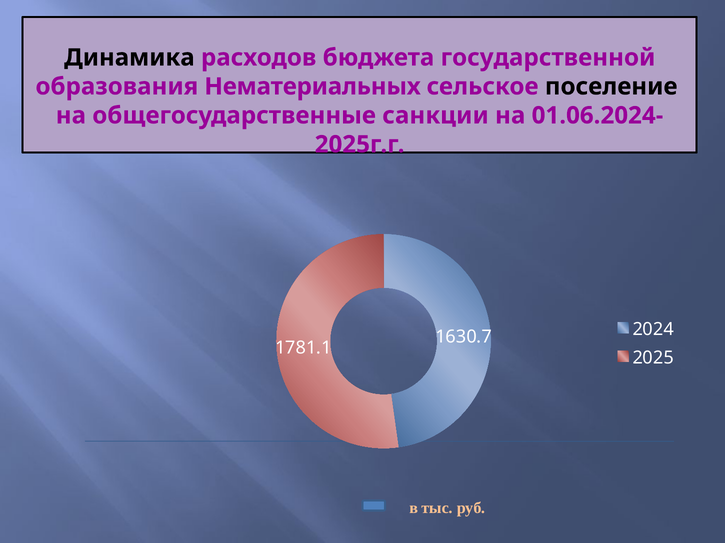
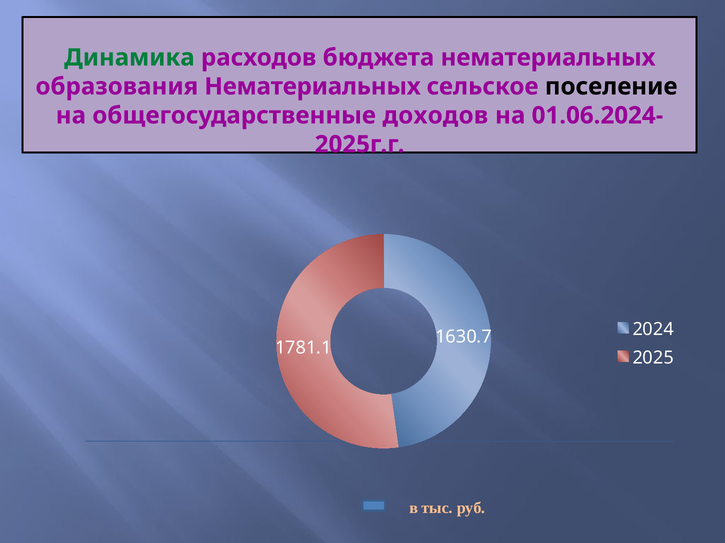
Динамика colour: black -> green (129, 58)
бюджета государственной: государственной -> нематериальных (548, 58)
санкции: санкции -> доходов (435, 116)
